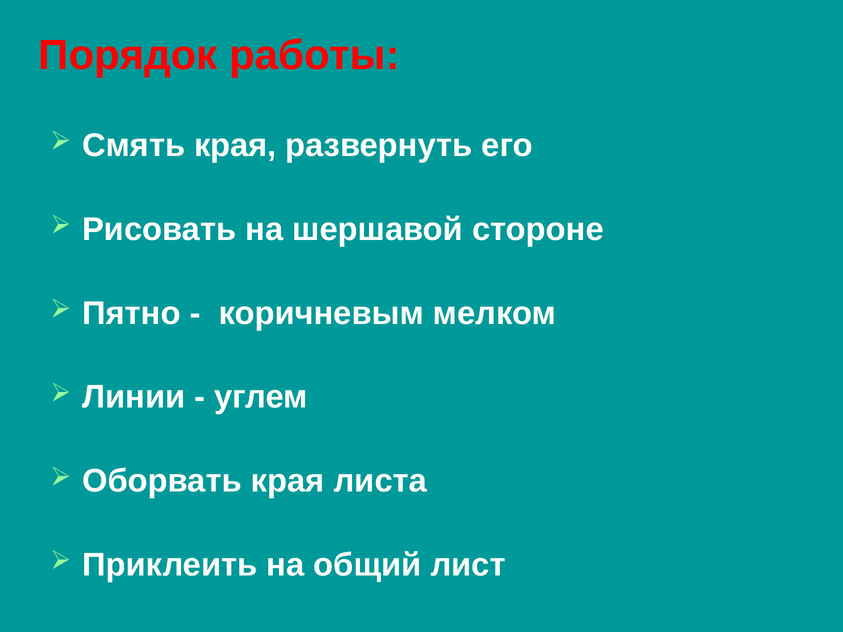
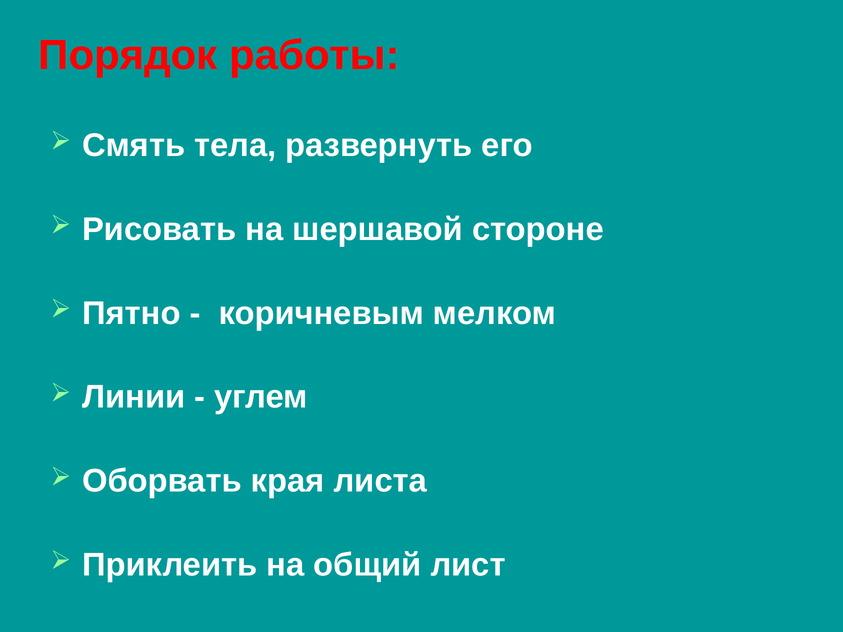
Смять края: края -> тела (235, 145)
